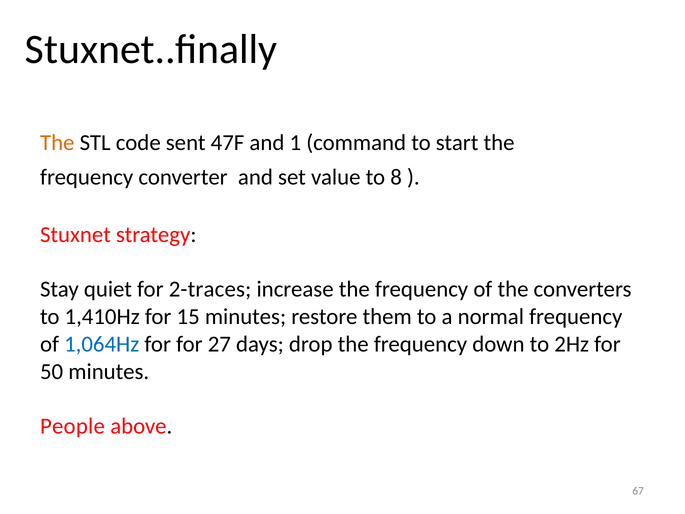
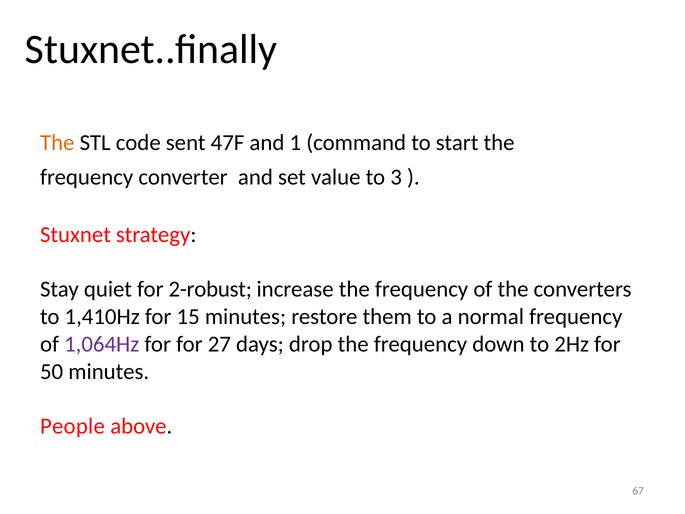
8: 8 -> 3 (396, 177)
2-traces: 2-traces -> 2-robust (210, 289)
1,064Hz colour: blue -> purple (102, 344)
